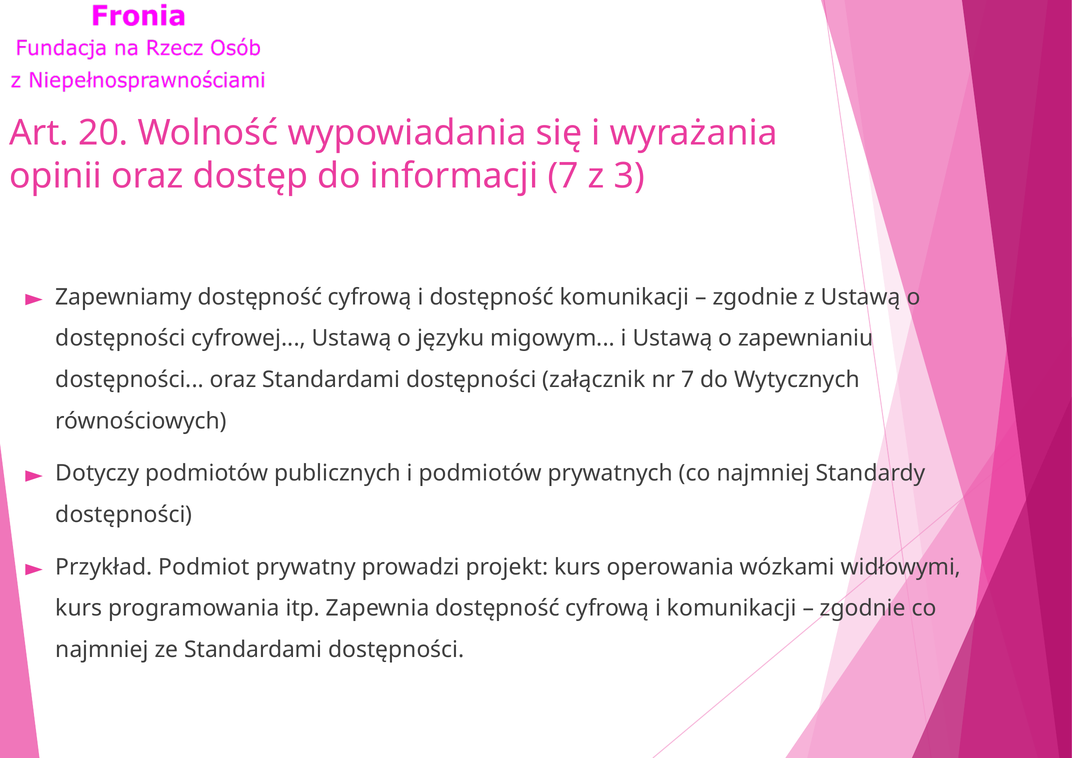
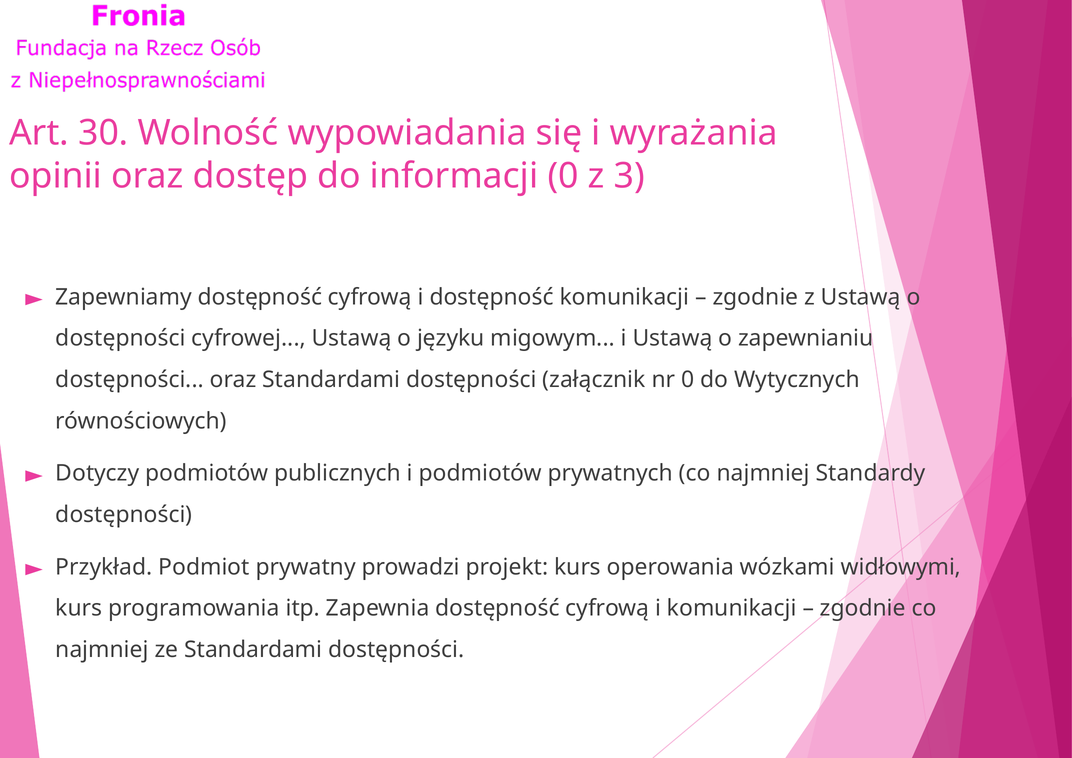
20: 20 -> 30 (103, 133)
informacji 7: 7 -> 0 (563, 176)
nr 7: 7 -> 0 (688, 380)
